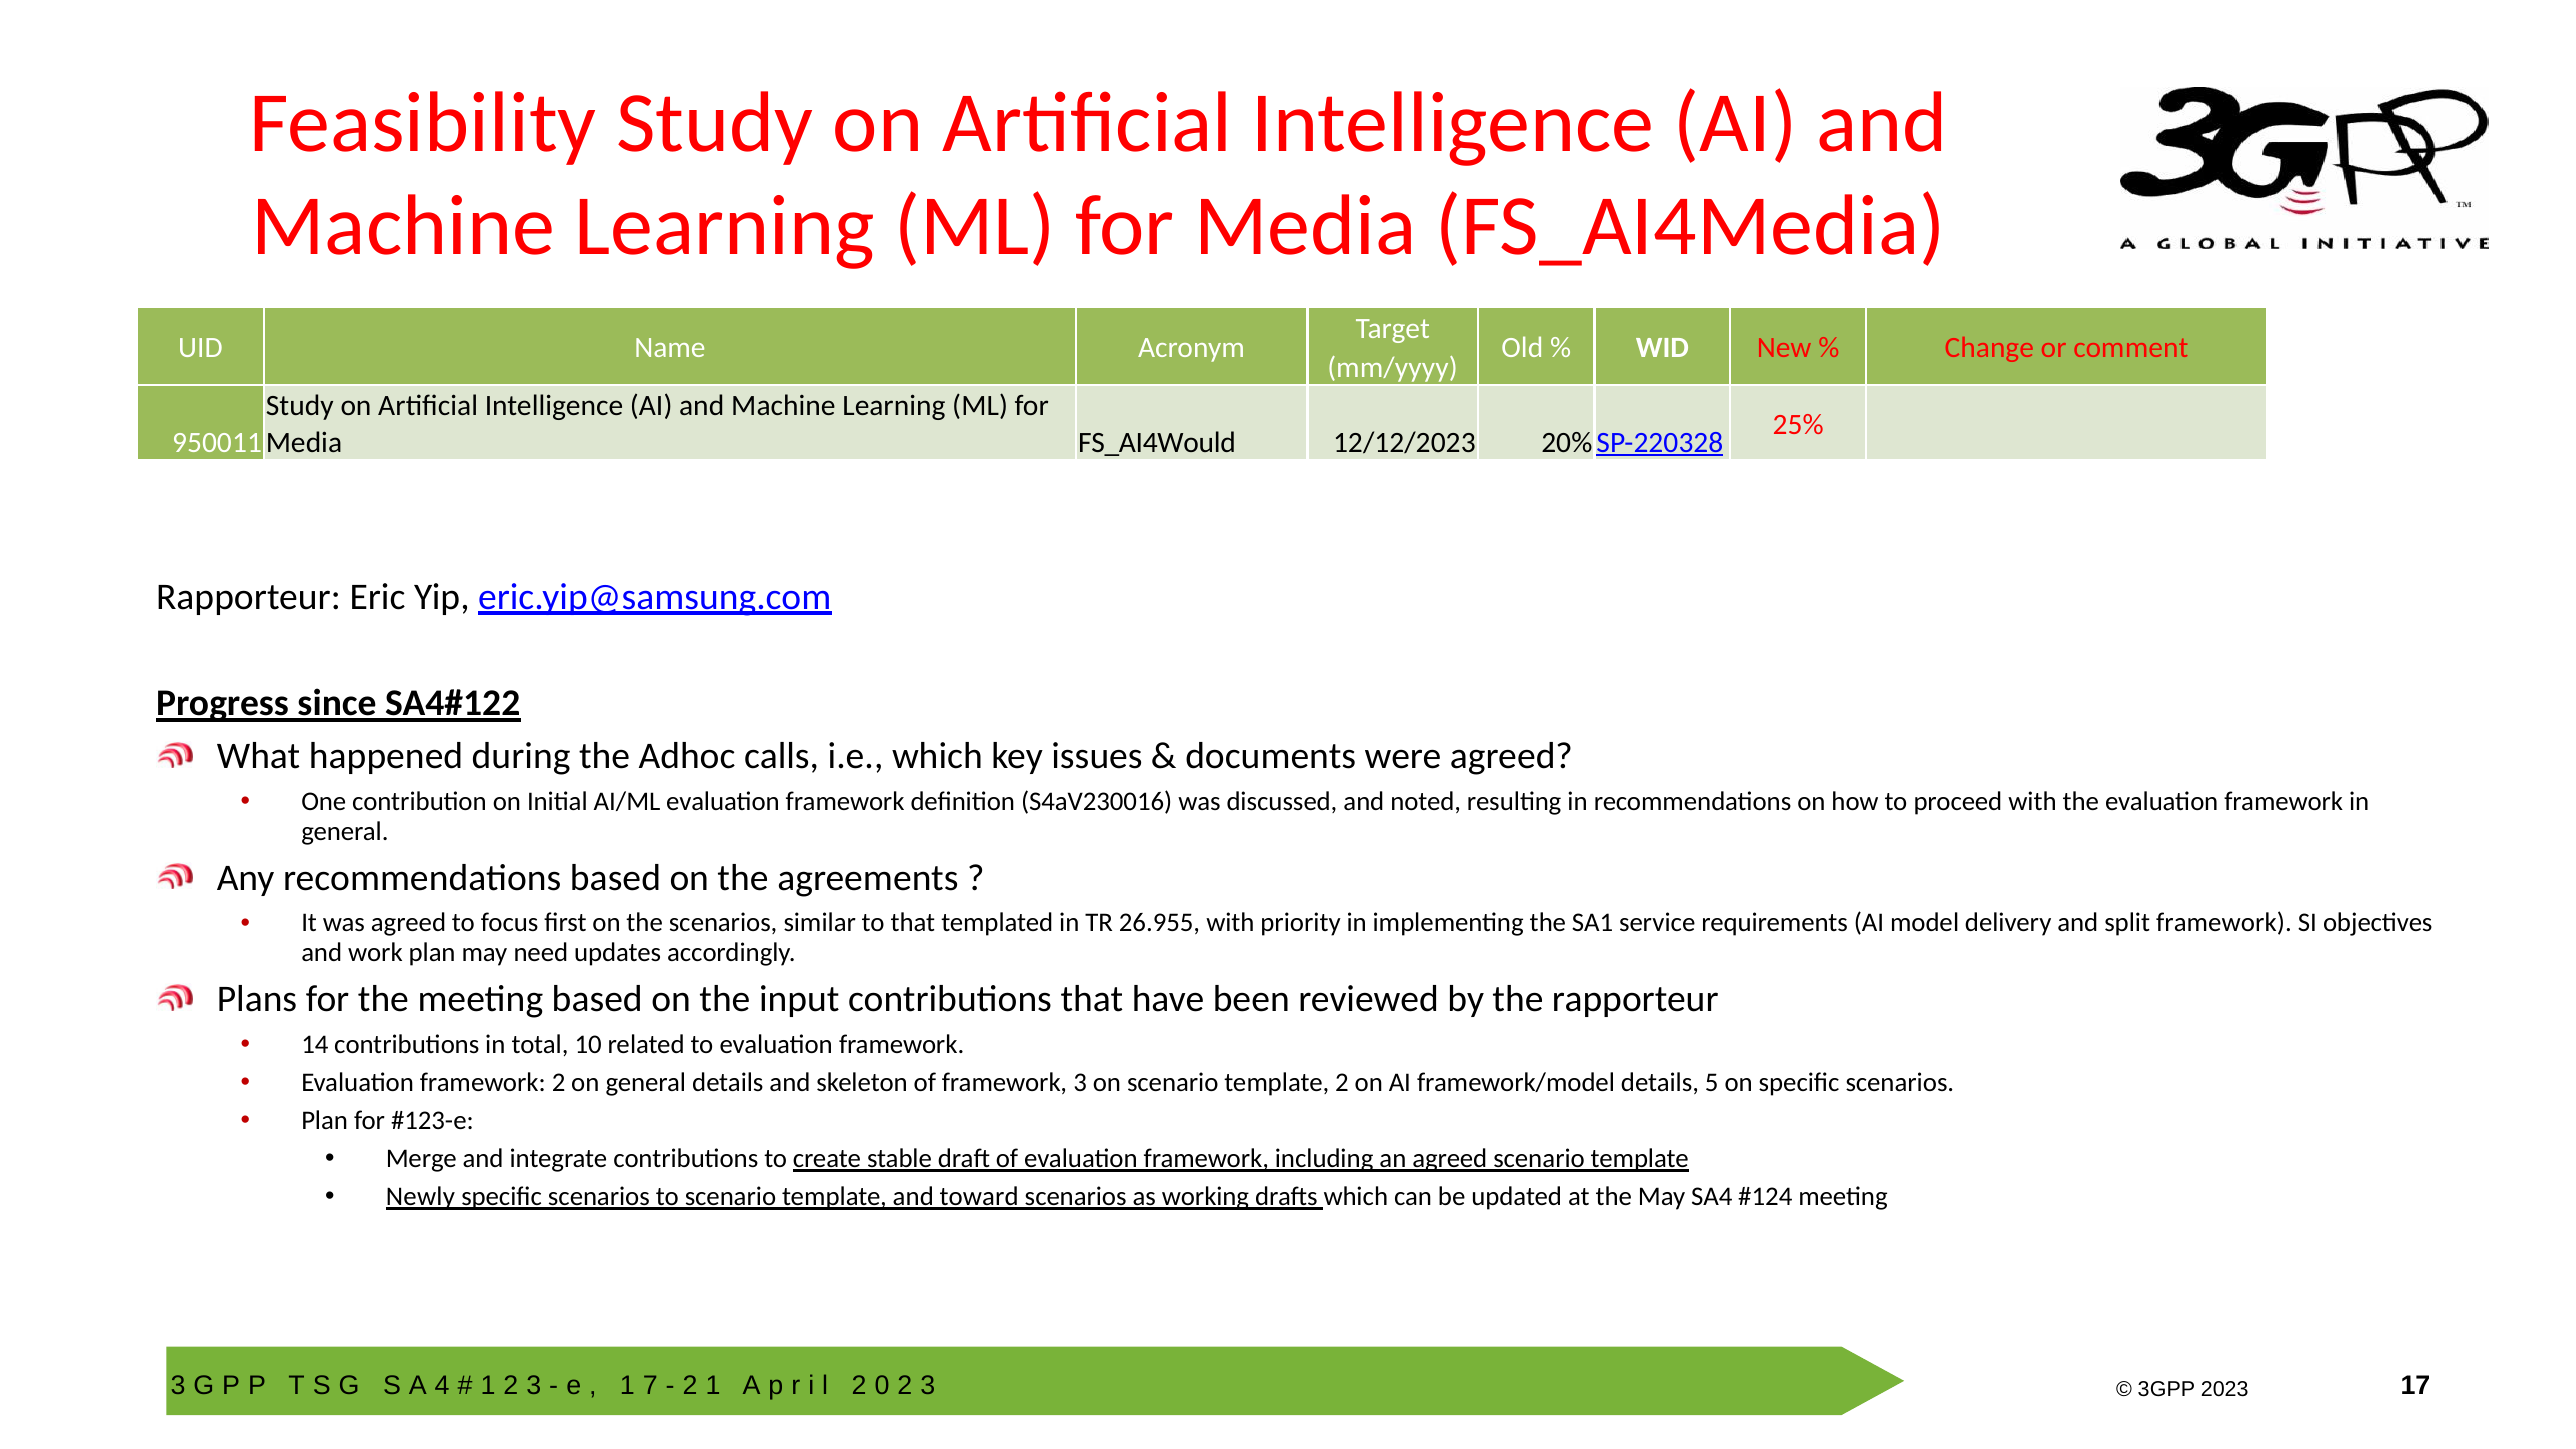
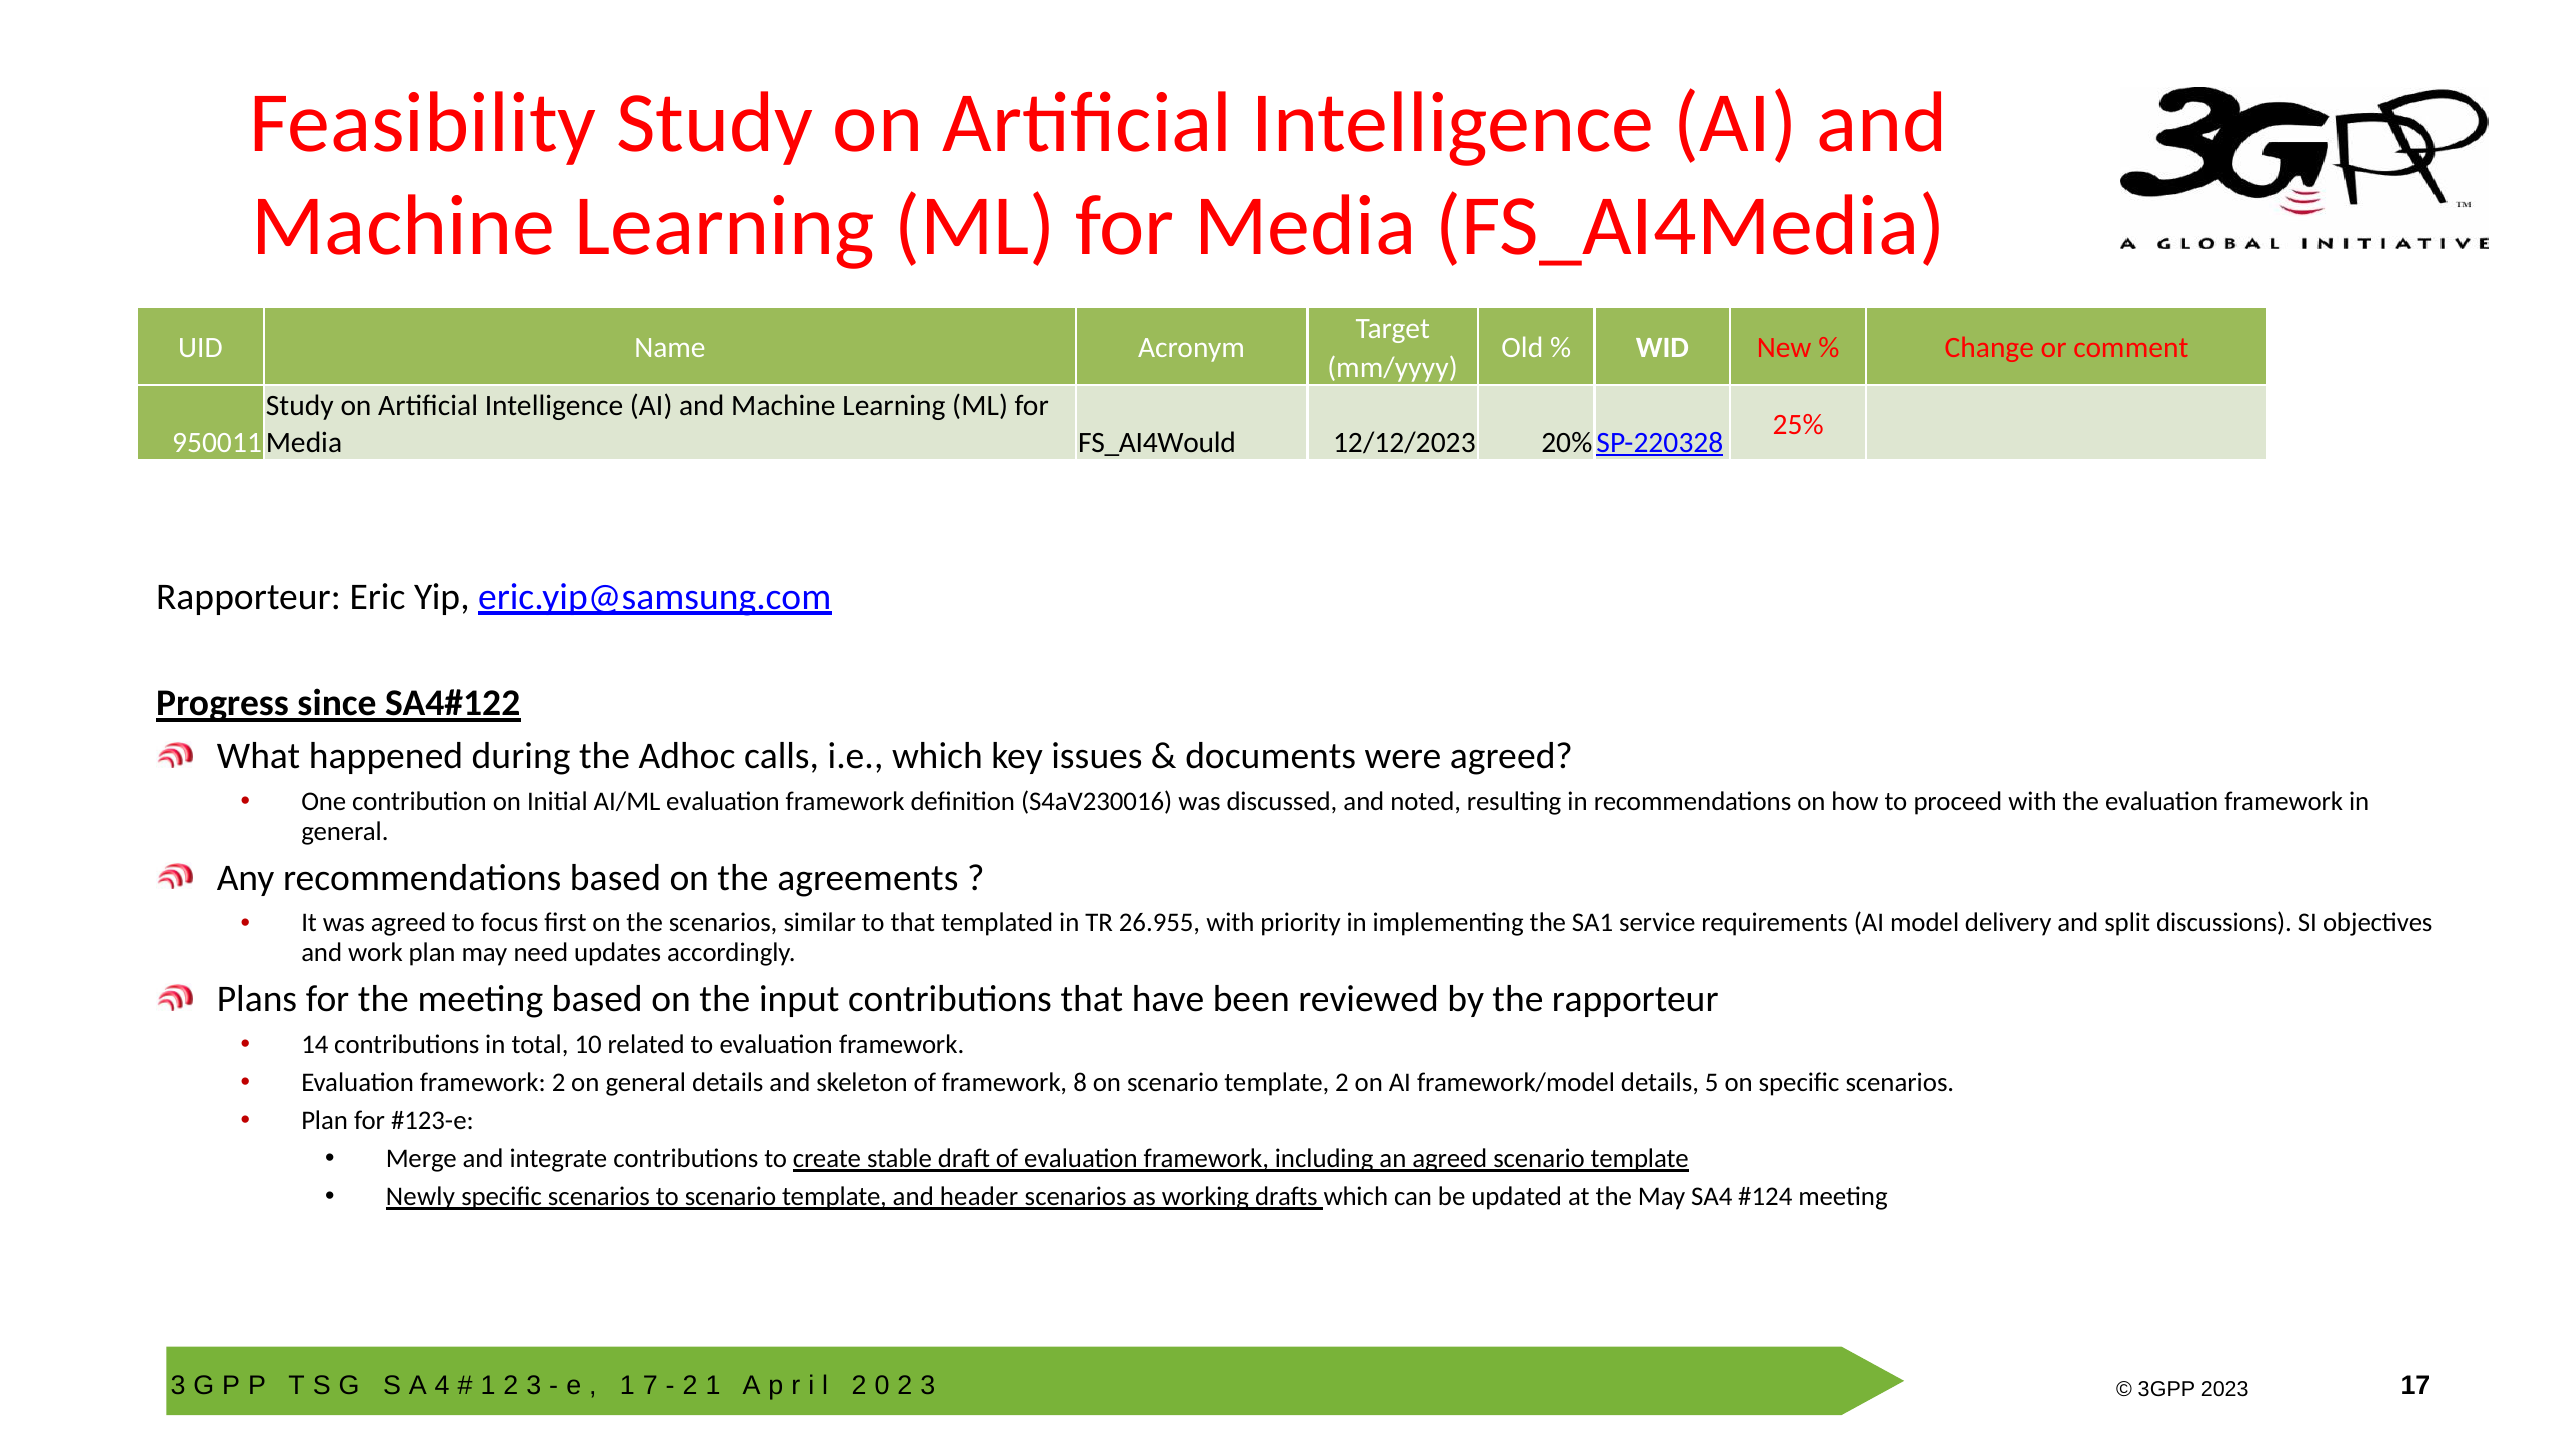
split framework: framework -> discussions (2224, 923)
framework 3: 3 -> 8 (1080, 1082)
toward: toward -> header (979, 1196)
